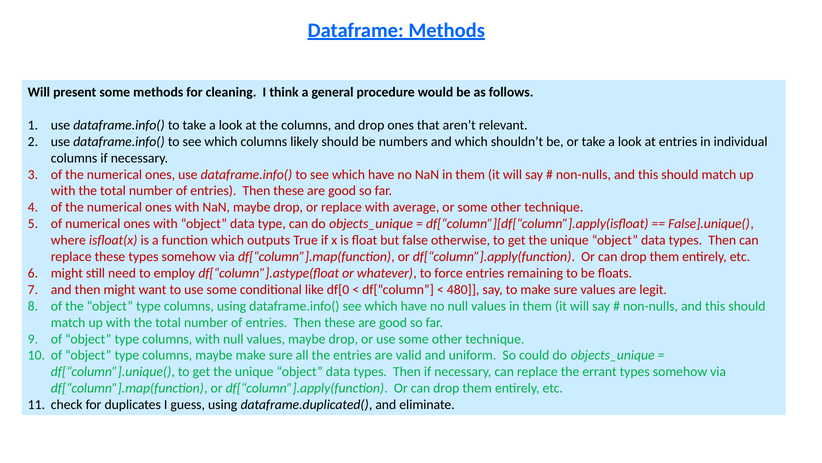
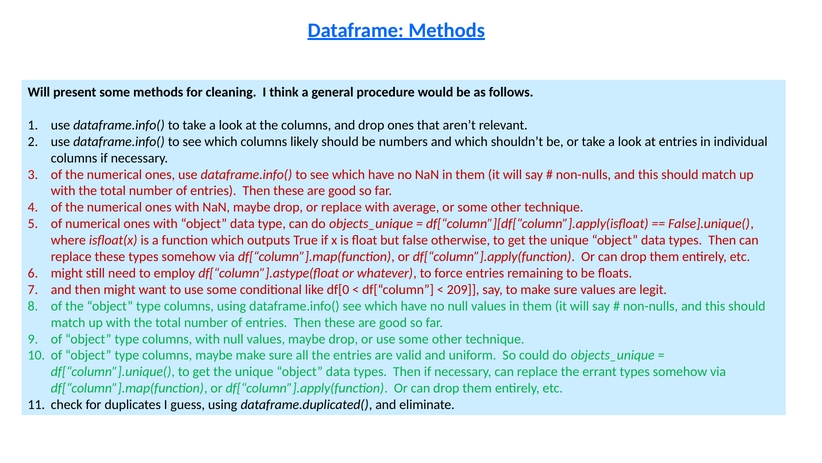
480: 480 -> 209 (463, 289)
